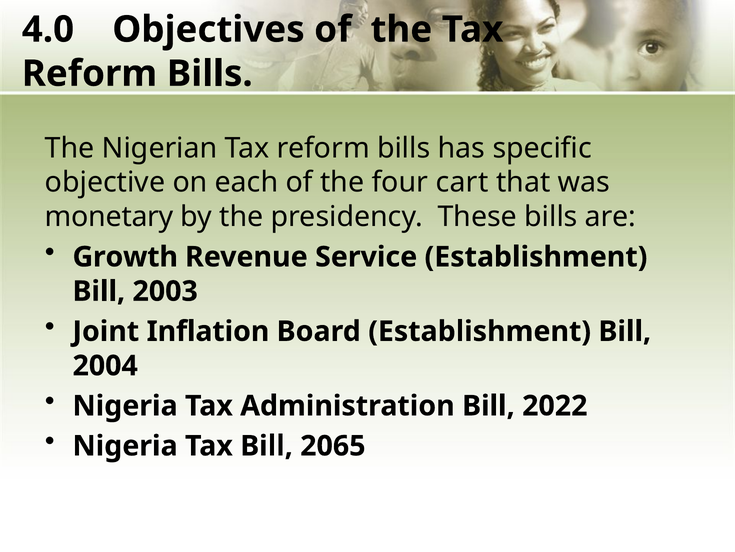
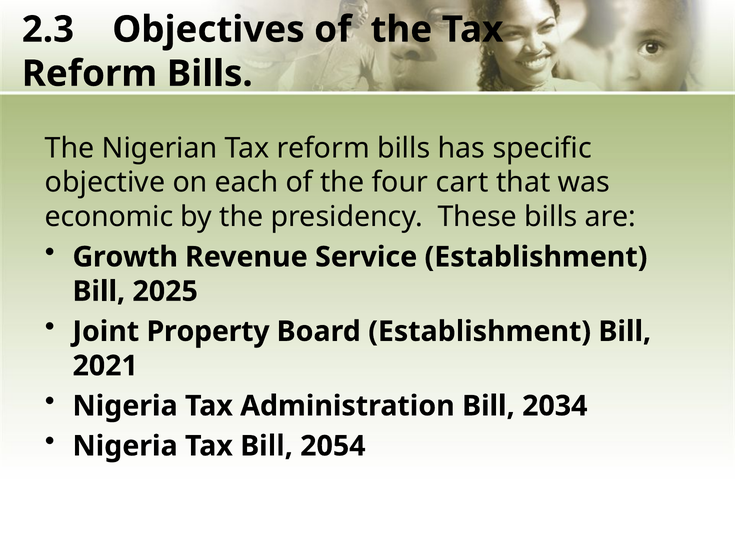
4.0: 4.0 -> 2.3 (48, 29)
monetary: monetary -> economic (109, 217)
2003: 2003 -> 2025 (165, 291)
Inflation: Inflation -> Property (208, 331)
2004: 2004 -> 2021 (105, 365)
2022: 2022 -> 2034 (555, 405)
2065: 2065 -> 2054 (333, 445)
